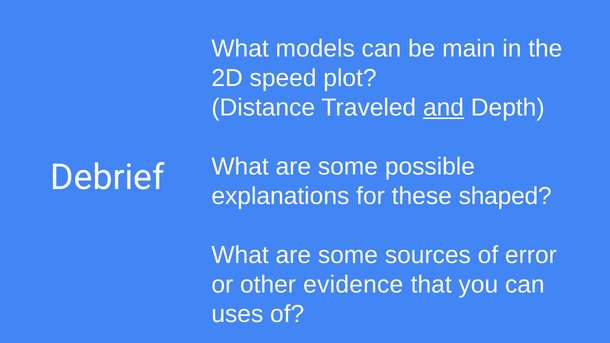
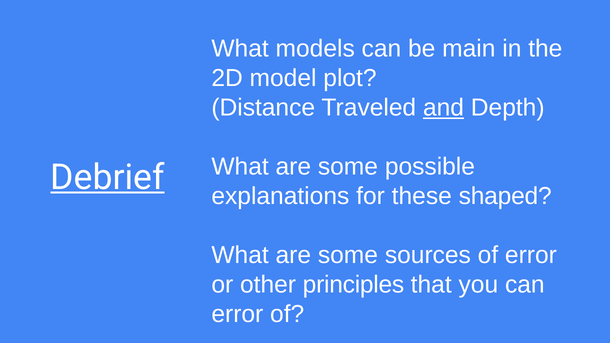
speed: speed -> model (283, 78)
Debrief underline: none -> present (107, 177)
evidence: evidence -> principles (354, 285)
uses: uses -> error (237, 314)
